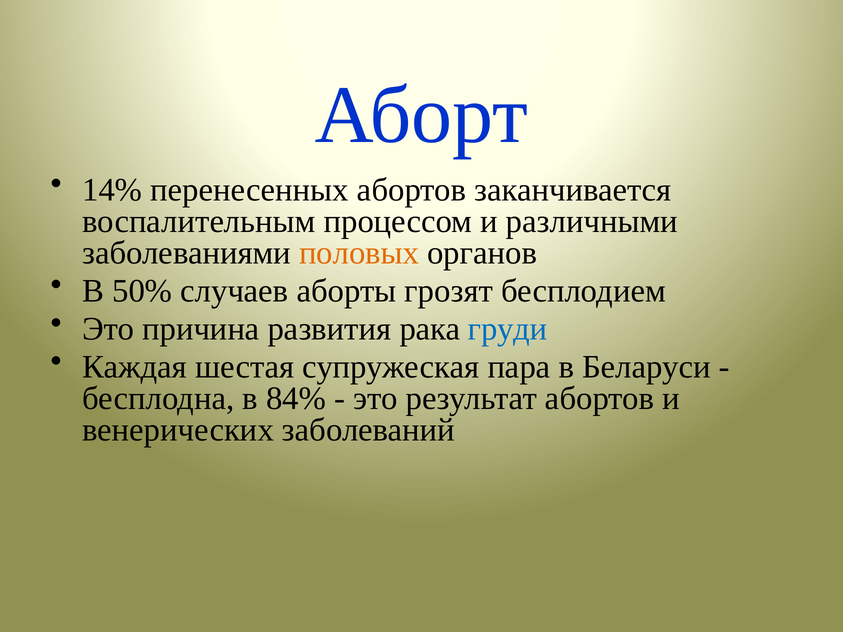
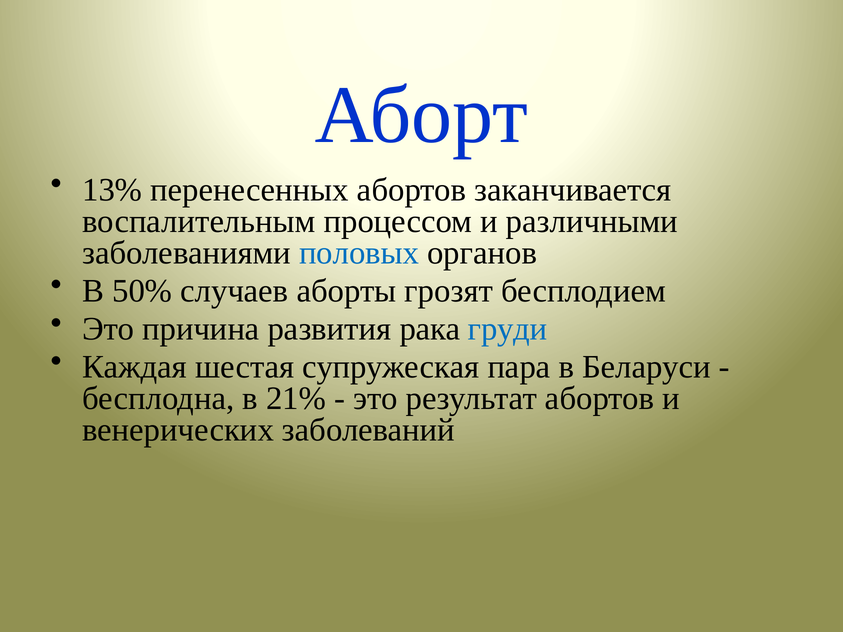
14%: 14% -> 13% (112, 190)
половых colour: orange -> blue (359, 253)
84%: 84% -> 21% (296, 398)
